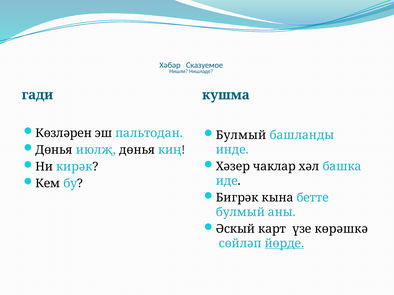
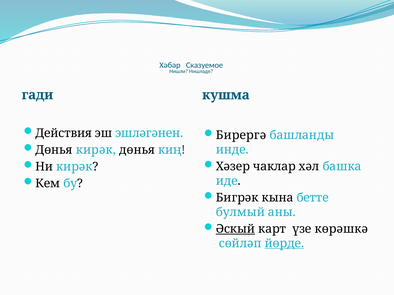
Көзләрен: Көзләрен -> Действия (64, 133)
пальтодан: пальтодан -> эшләгәнен (149, 133)
Булмый: Булмый -> Бирергә (241, 135)
Дөнья июлҗ: июлҗ -> кирәк (96, 150)
Әскый underline: none -> present (235, 229)
